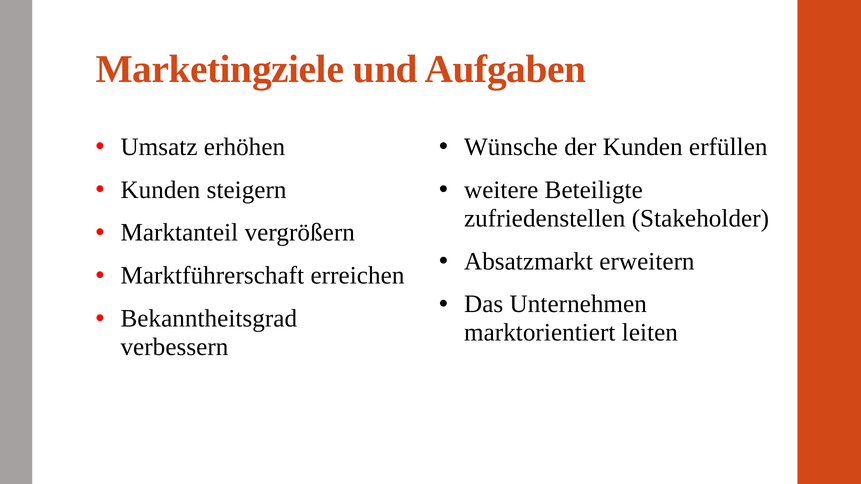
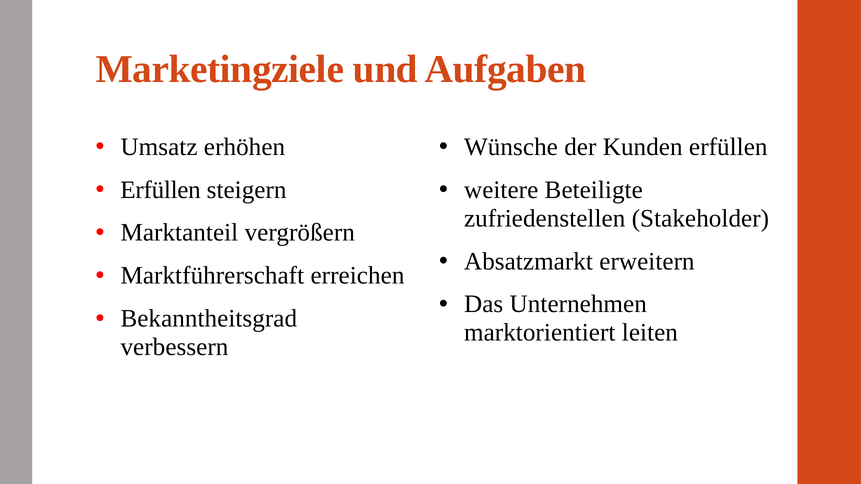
Kunden: Kunden -> Erfüllen (161, 190)
